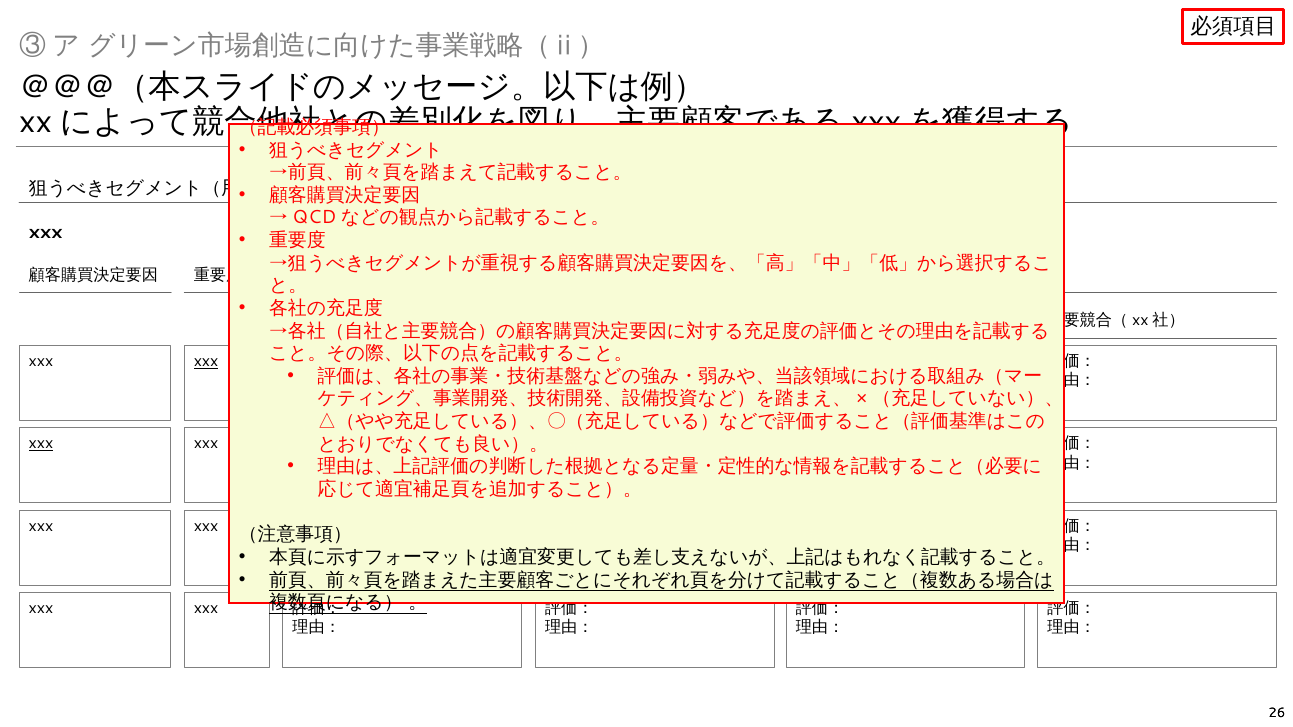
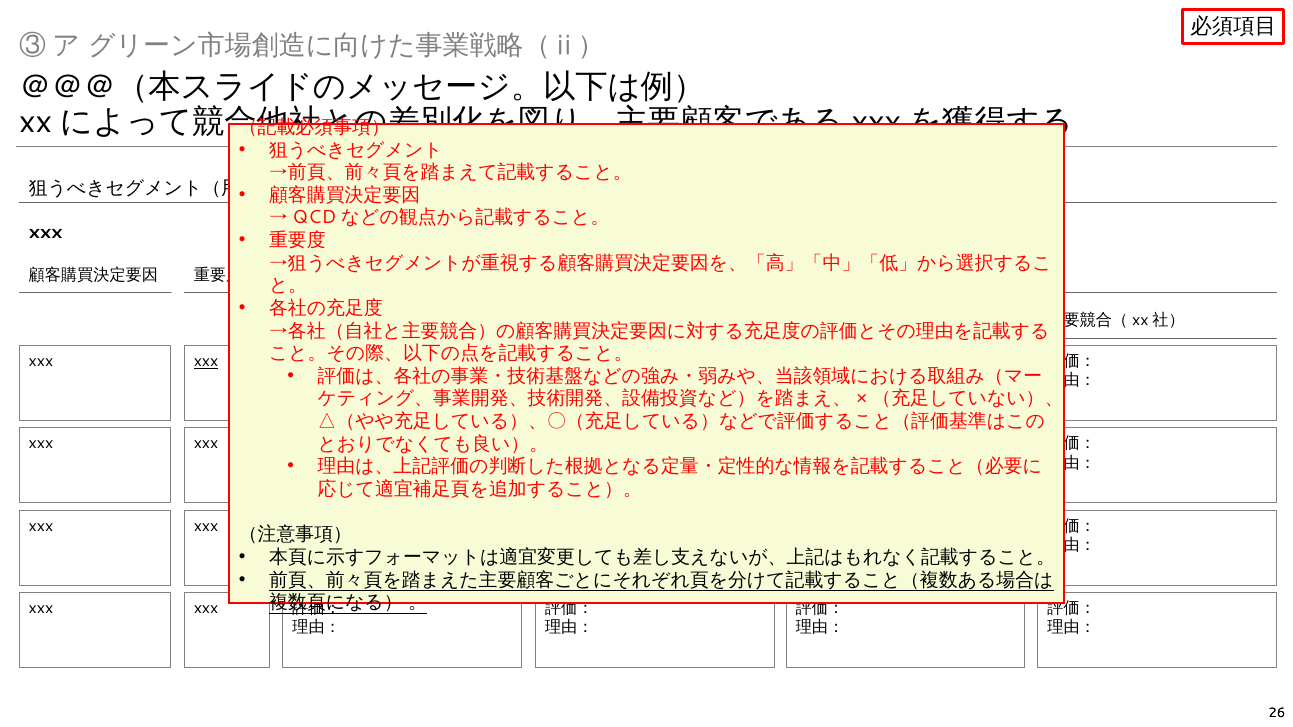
xxx underline: present -> none (41, 444)
